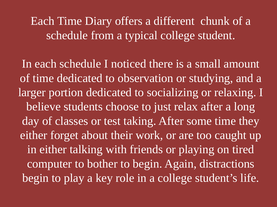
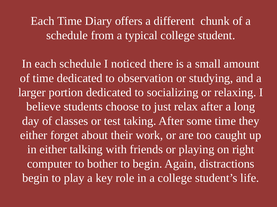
tired: tired -> right (243, 150)
